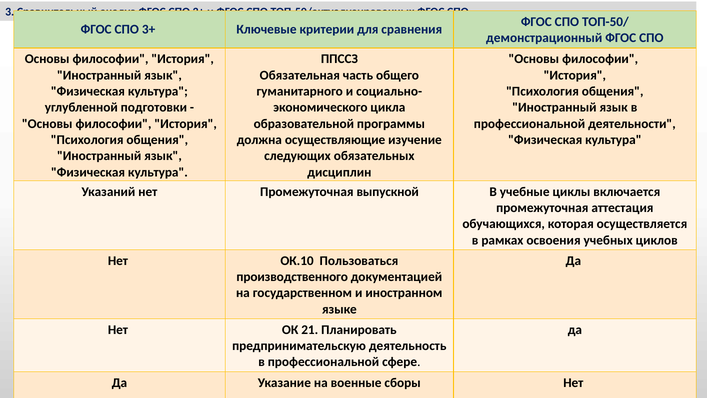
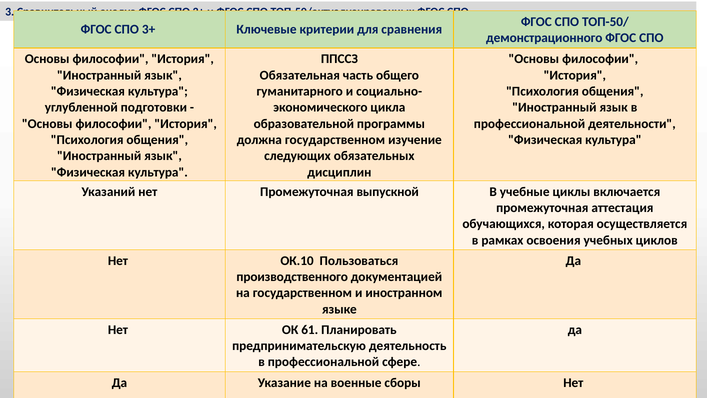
демонстрационный: демонстрационный -> демонстрационного (544, 38)
должна осуществляющие: осуществляющие -> государственном (335, 140)
21: 21 -> 61 (310, 329)
